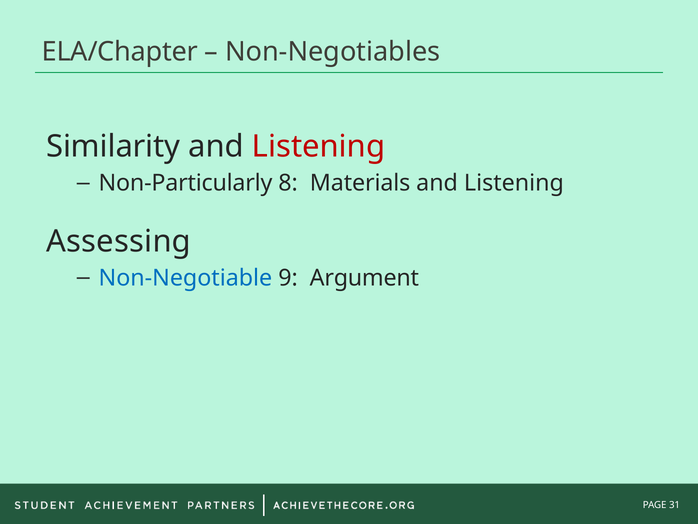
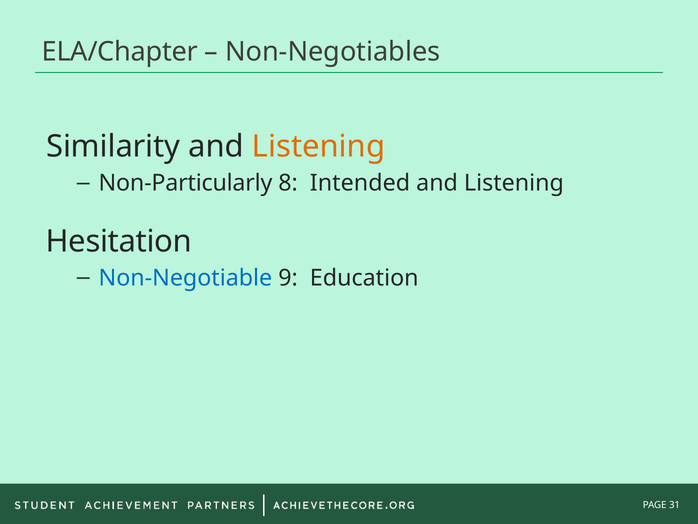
Listening colour: red -> orange (319, 146)
Materials: Materials -> Intended (360, 183)
Assessing: Assessing -> Hesitation (119, 241)
Argument: Argument -> Education (364, 278)
